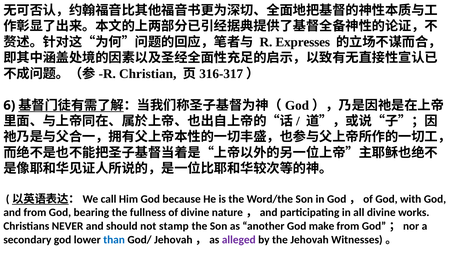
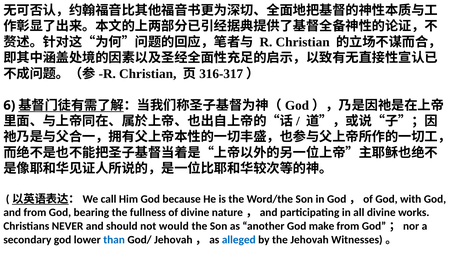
Expresses: Expresses -> Christian (303, 42)
stamp: stamp -> would (174, 226)
alleged colour: purple -> blue (239, 240)
